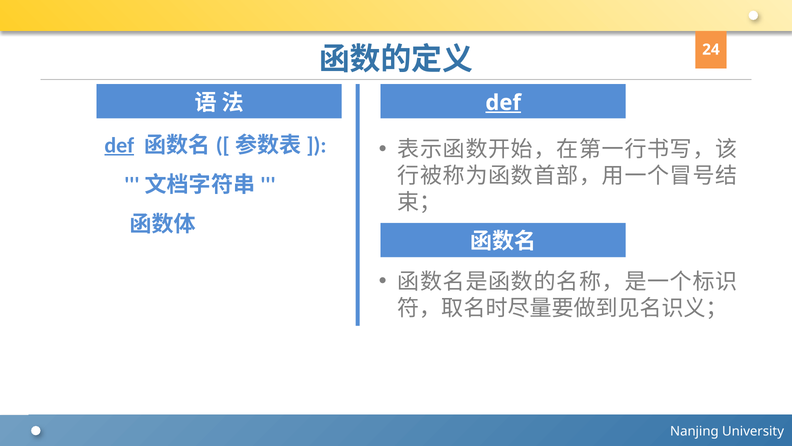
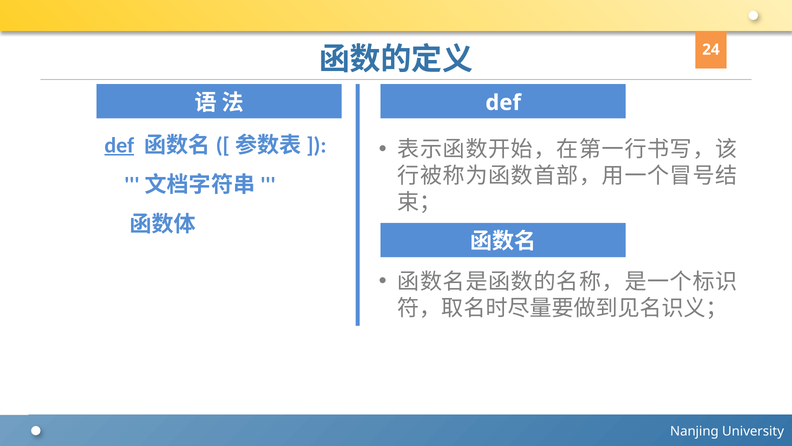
def underline: present -> none (503, 103)
